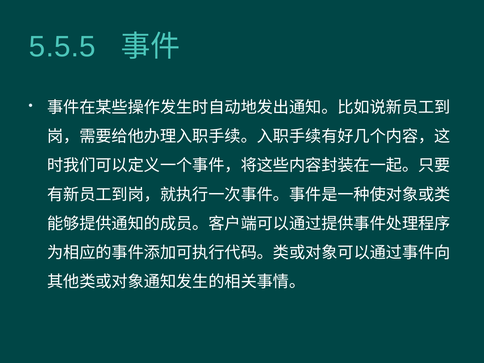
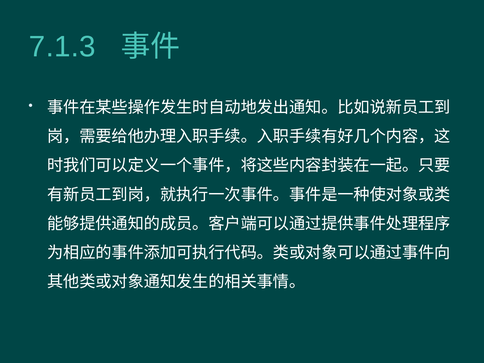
5.5.5: 5.5.5 -> 7.1.3 (62, 47)
